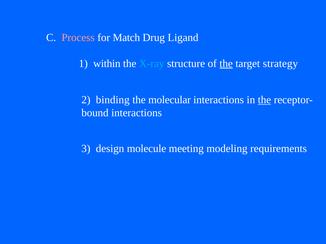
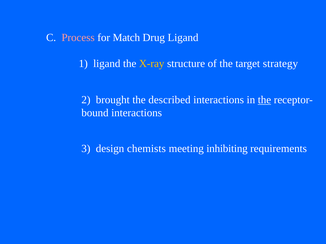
1 within: within -> ligand (107, 64)
X-ray colour: light blue -> yellow (152, 64)
the underline: present -> none (226, 64)
binding: binding -> brought (113, 100)
molecular: molecular -> described (169, 100)
molecule: molecule -> chemists (146, 149)
modeling: modeling -> inhibiting (227, 149)
